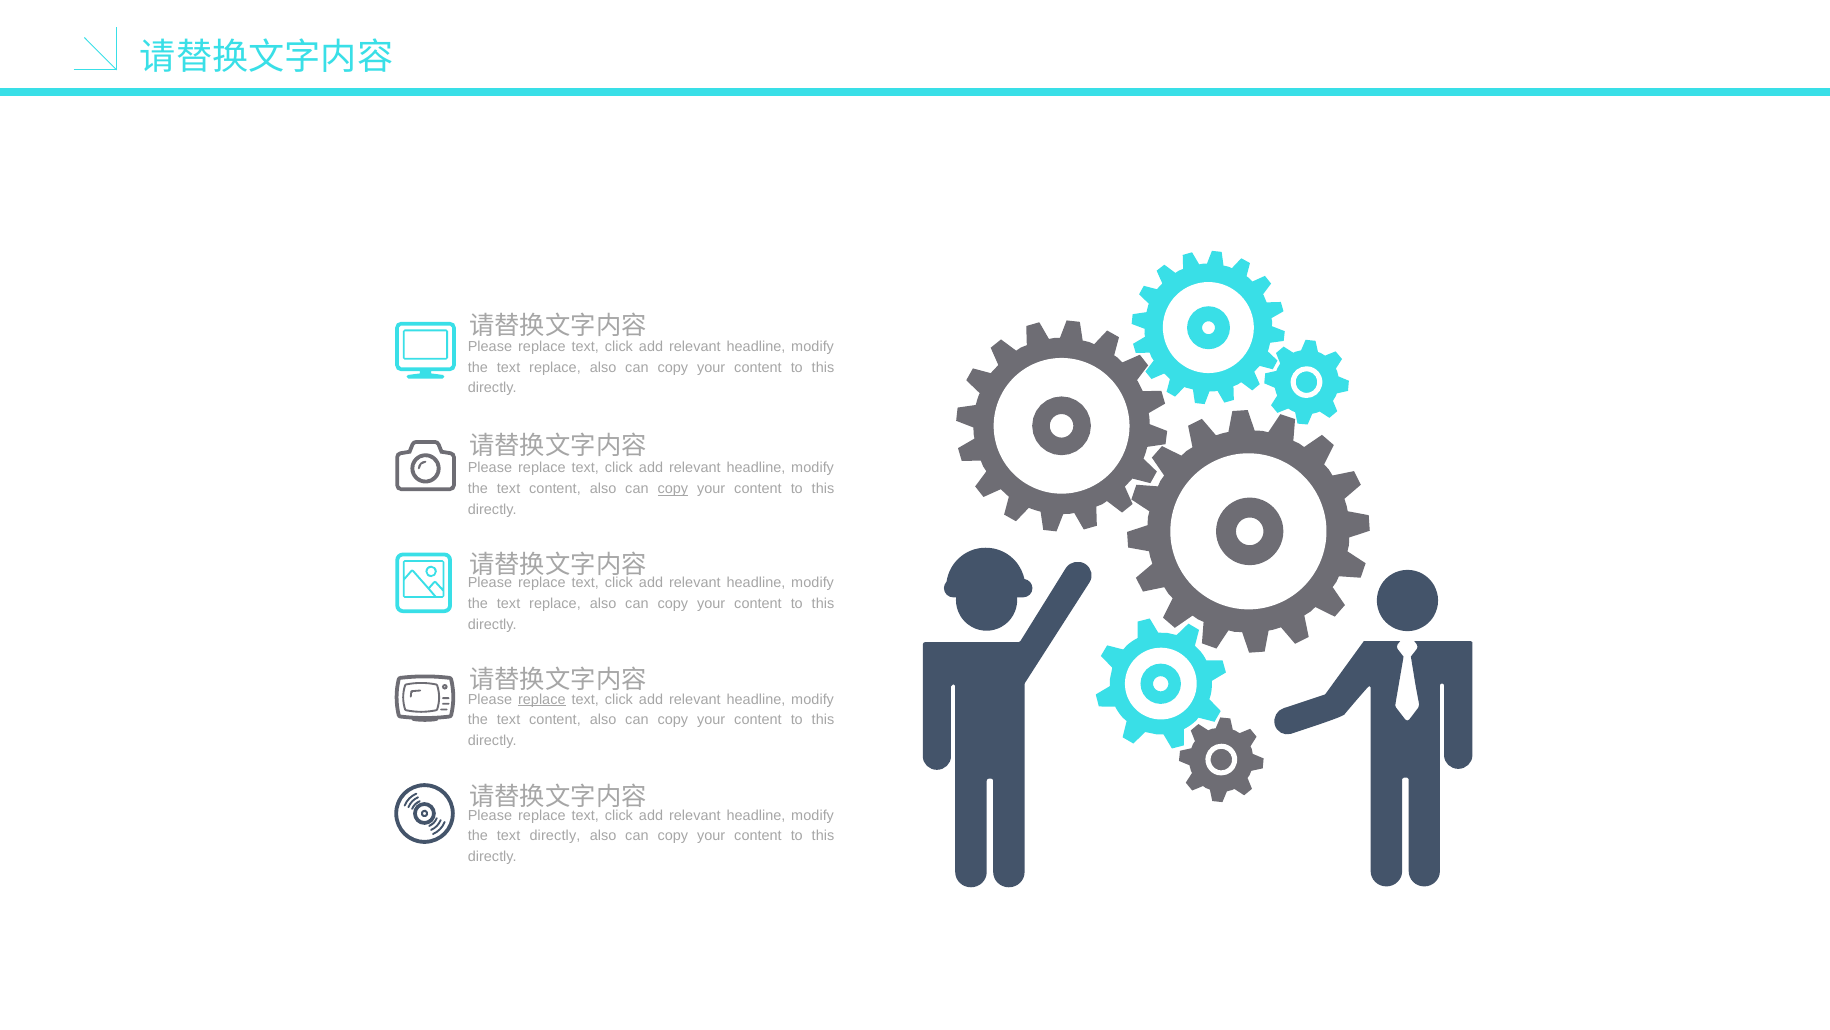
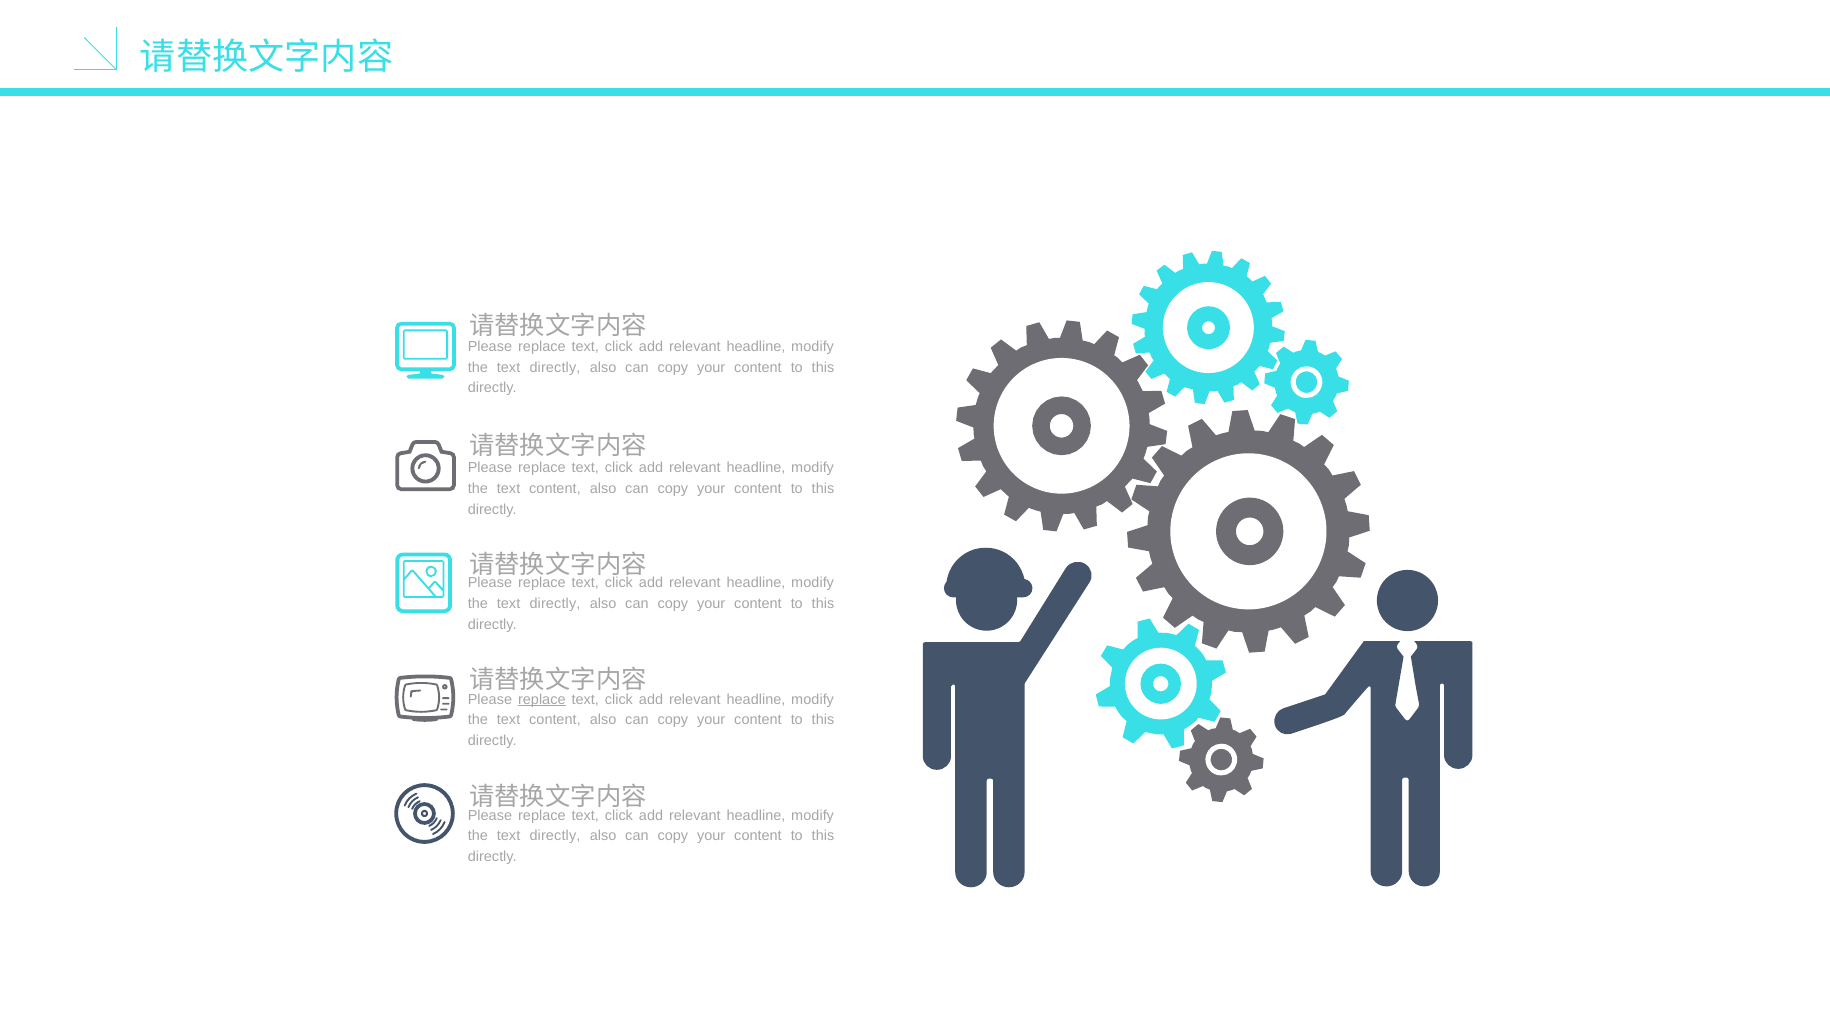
replace: replace -> directly (555, 367)
copy underline: present -> none (673, 489)
replace: replace -> directly (555, 603)
